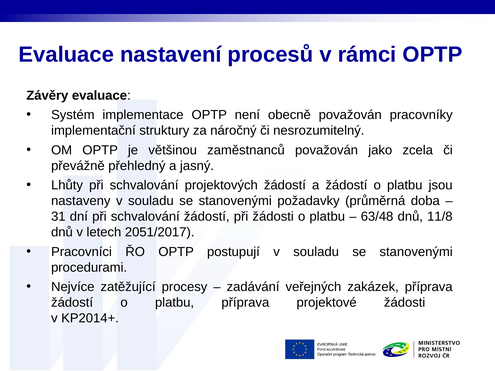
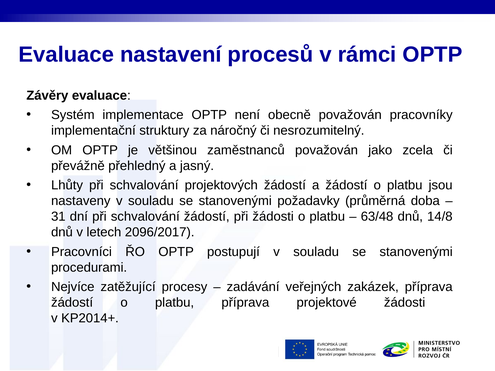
11/8: 11/8 -> 14/8 (440, 217)
2051/2017: 2051/2017 -> 2096/2017 (160, 232)
